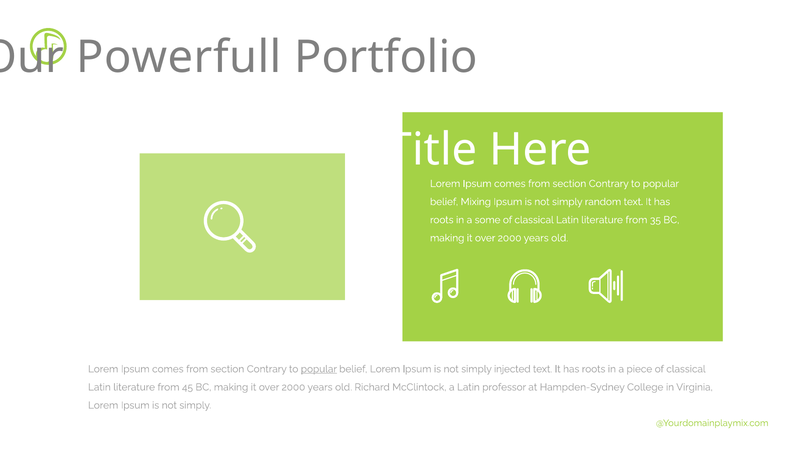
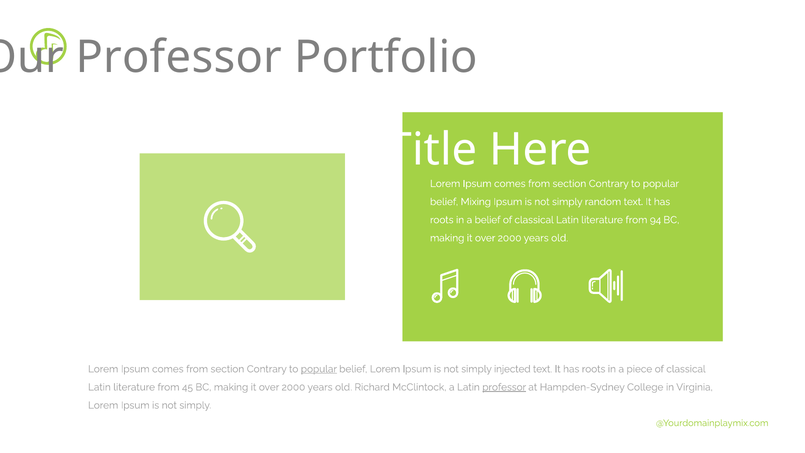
Powerfull: Powerfull -> Professor (179, 57)
a some: some -> belief (488, 220)
35: 35 -> 94 (655, 220)
professor underline: none -> present (504, 387)
